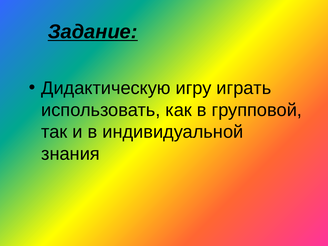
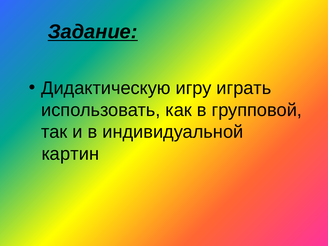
знания: знания -> картин (70, 154)
